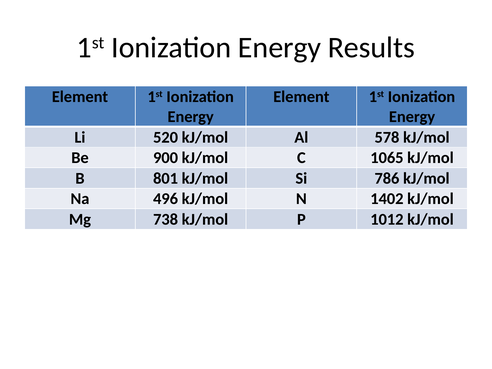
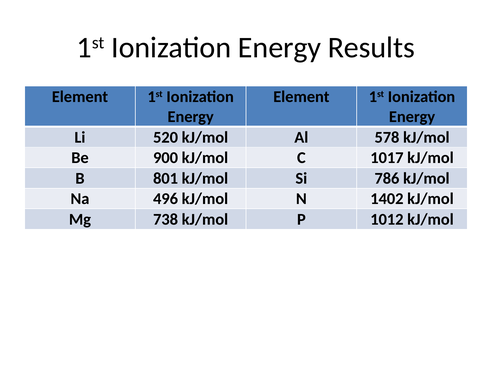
1065: 1065 -> 1017 (387, 158)
